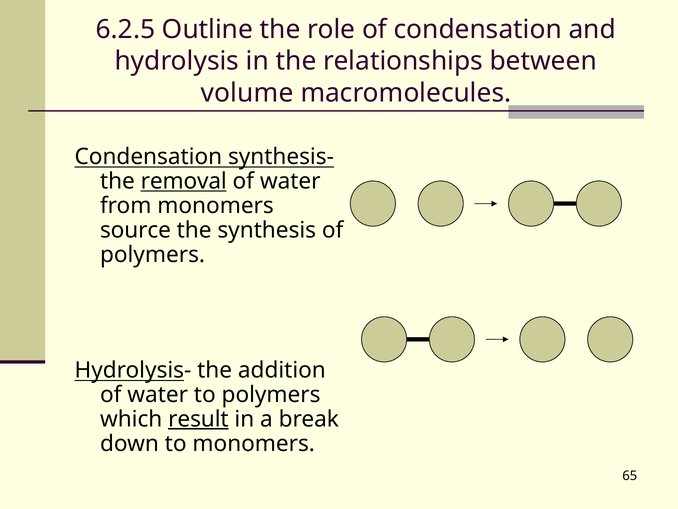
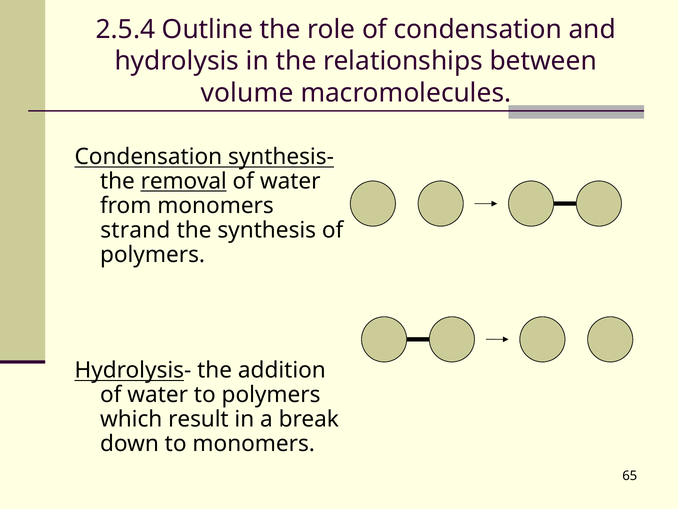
6.2.5: 6.2.5 -> 2.5.4 (126, 29)
source: source -> strand (135, 230)
result underline: present -> none (198, 419)
